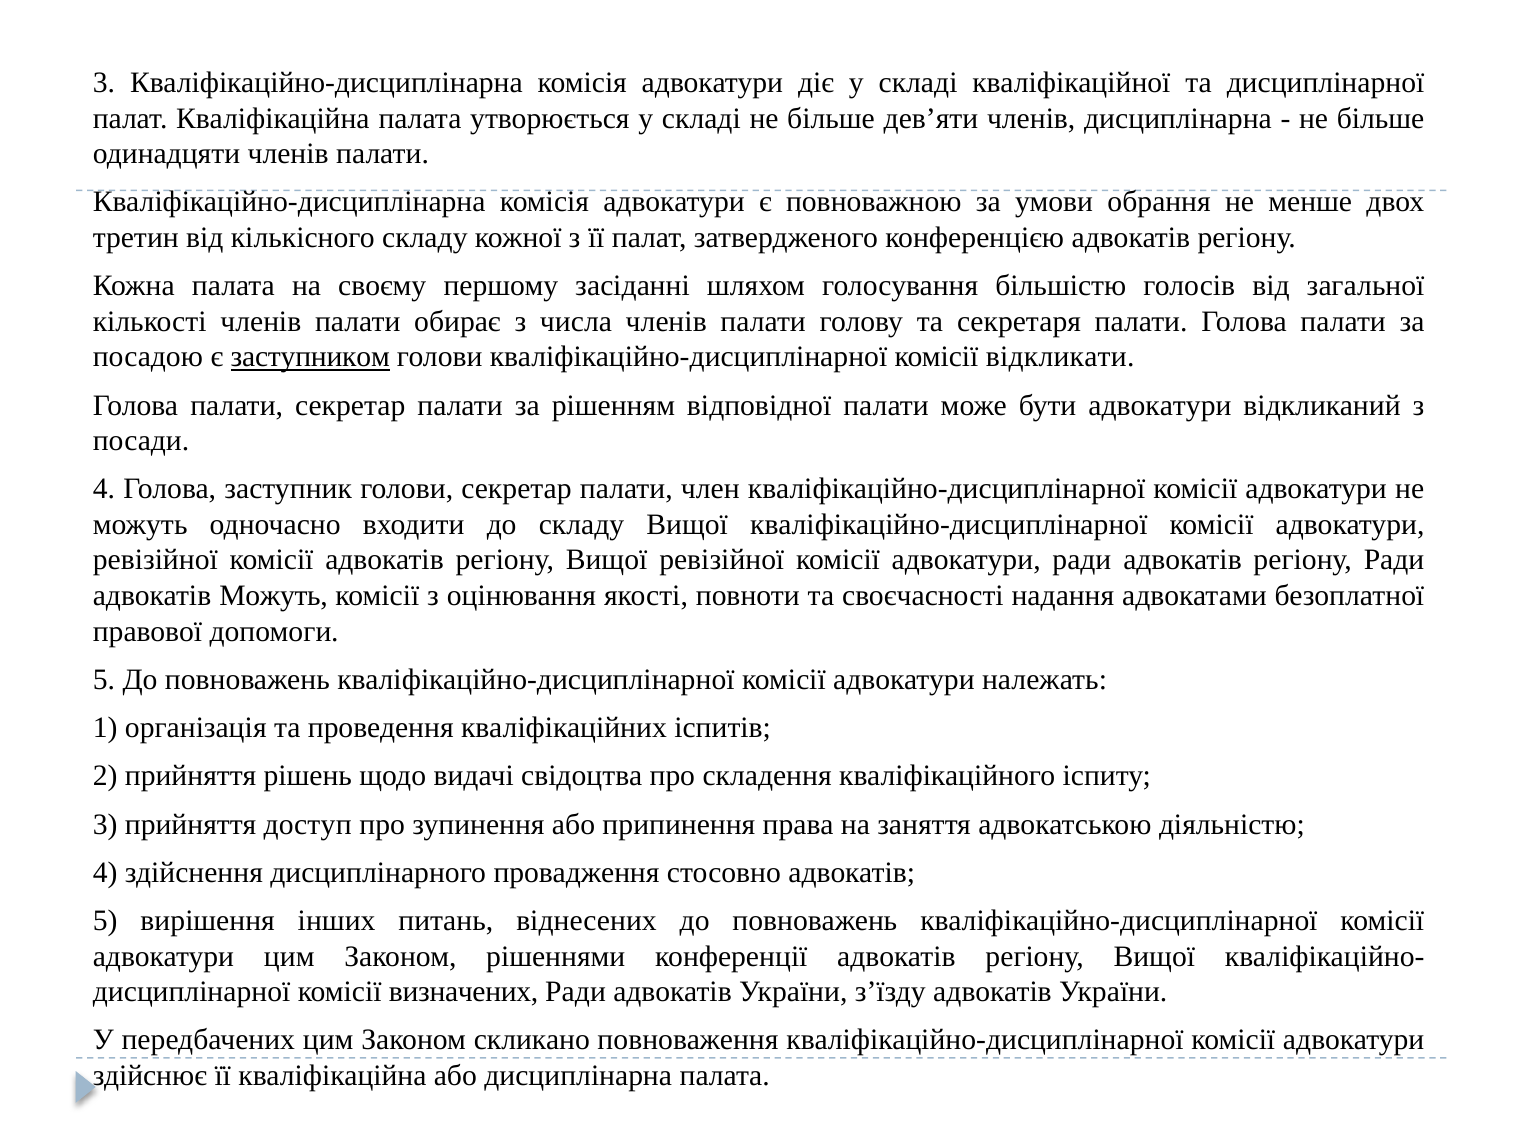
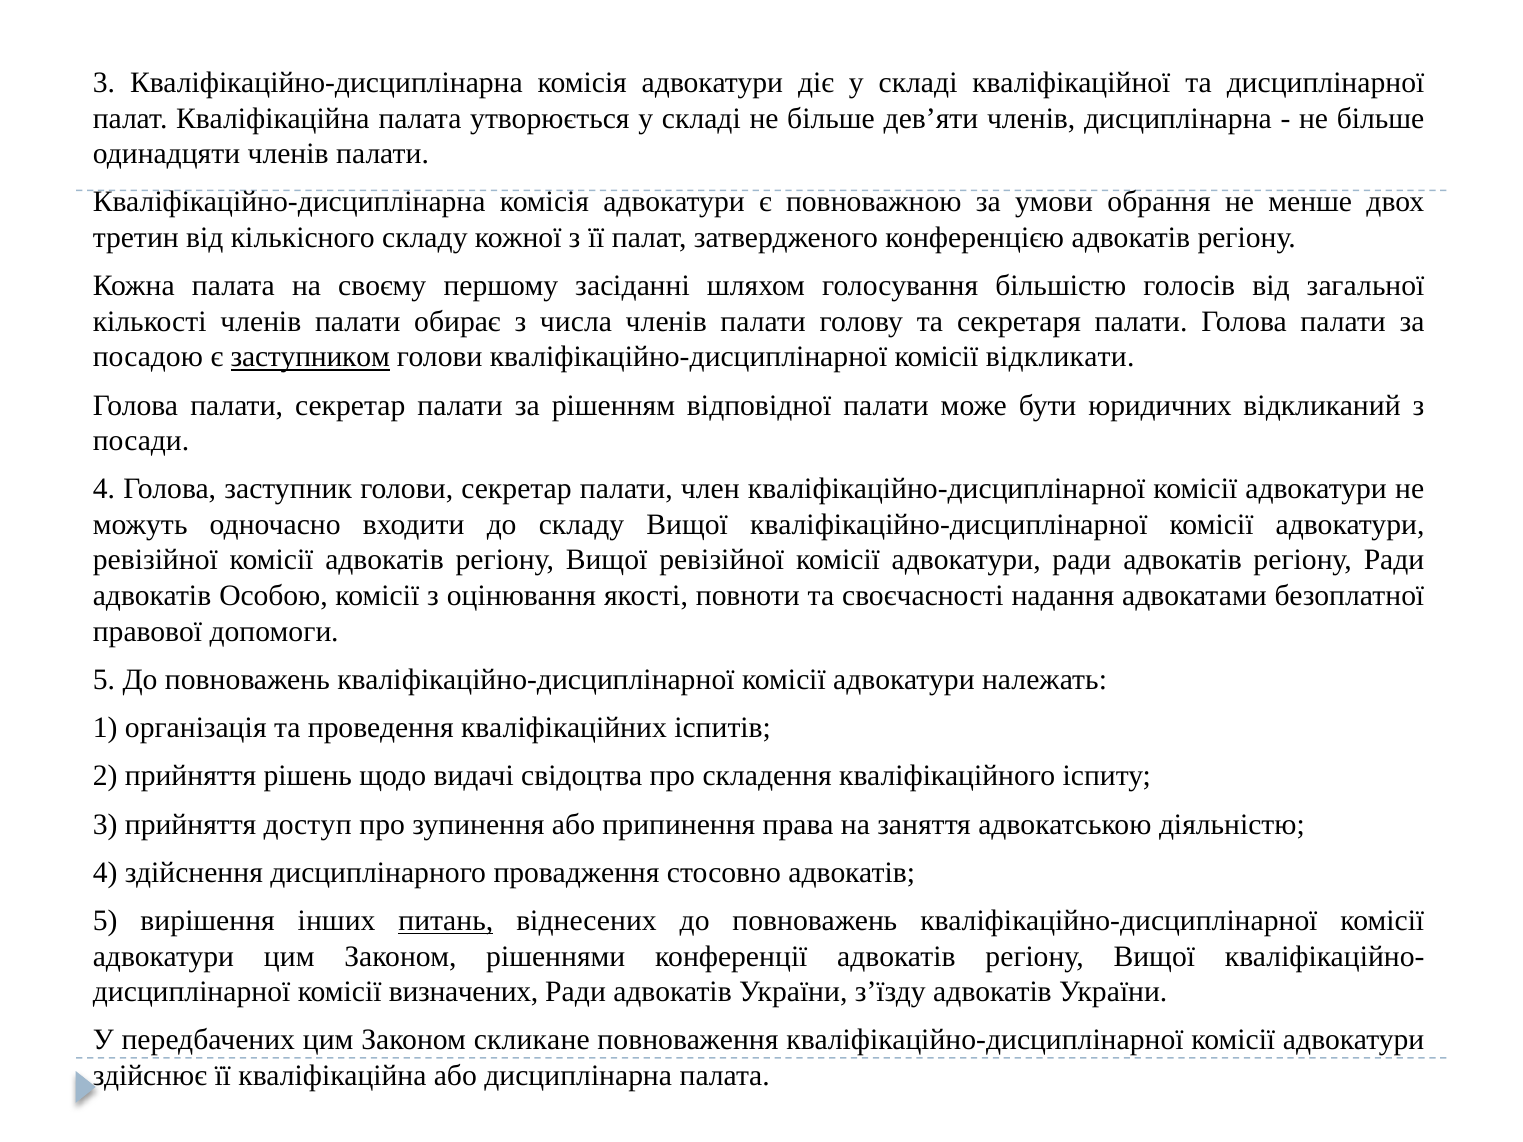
бути адвокатури: адвокатури -> юридичних (1160, 405)
адвокатів Можуть: Можуть -> Особою (273, 596)
питань underline: none -> present (446, 921)
скликано: скликано -> скликане (532, 1040)
